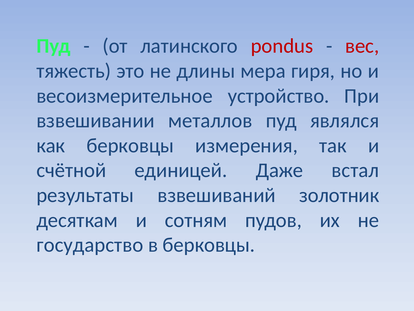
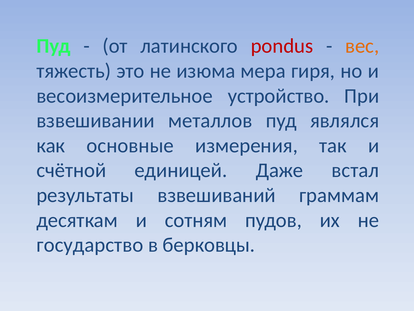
вес colour: red -> orange (362, 46)
длины: длины -> изюма (206, 71)
как берковцы: берковцы -> основные (130, 145)
золотник: золотник -> граммам (339, 195)
